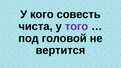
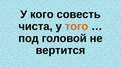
того colour: purple -> orange (77, 26)
